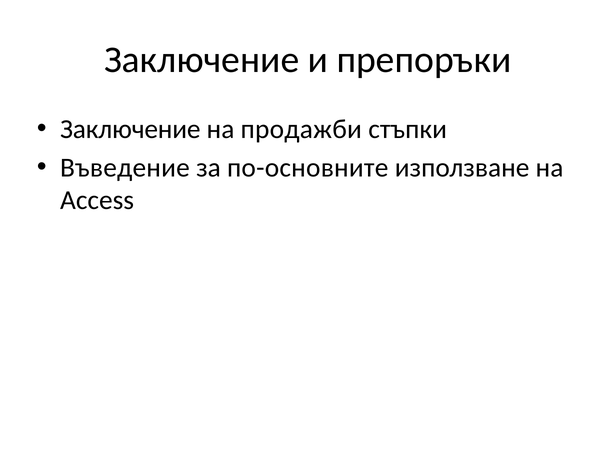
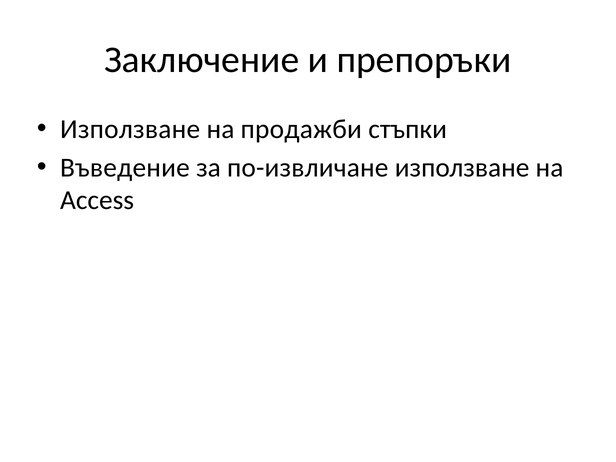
Заключение: Заключение -> Използване (130, 129)
по-основните: по-основните -> по-извличане (308, 168)
